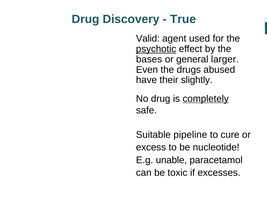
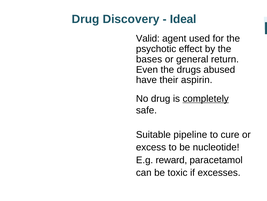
True: True -> Ideal (183, 19)
psychotic underline: present -> none (156, 49)
larger: larger -> return (225, 59)
slightly: slightly -> aspirin (197, 80)
unable: unable -> reward (171, 159)
